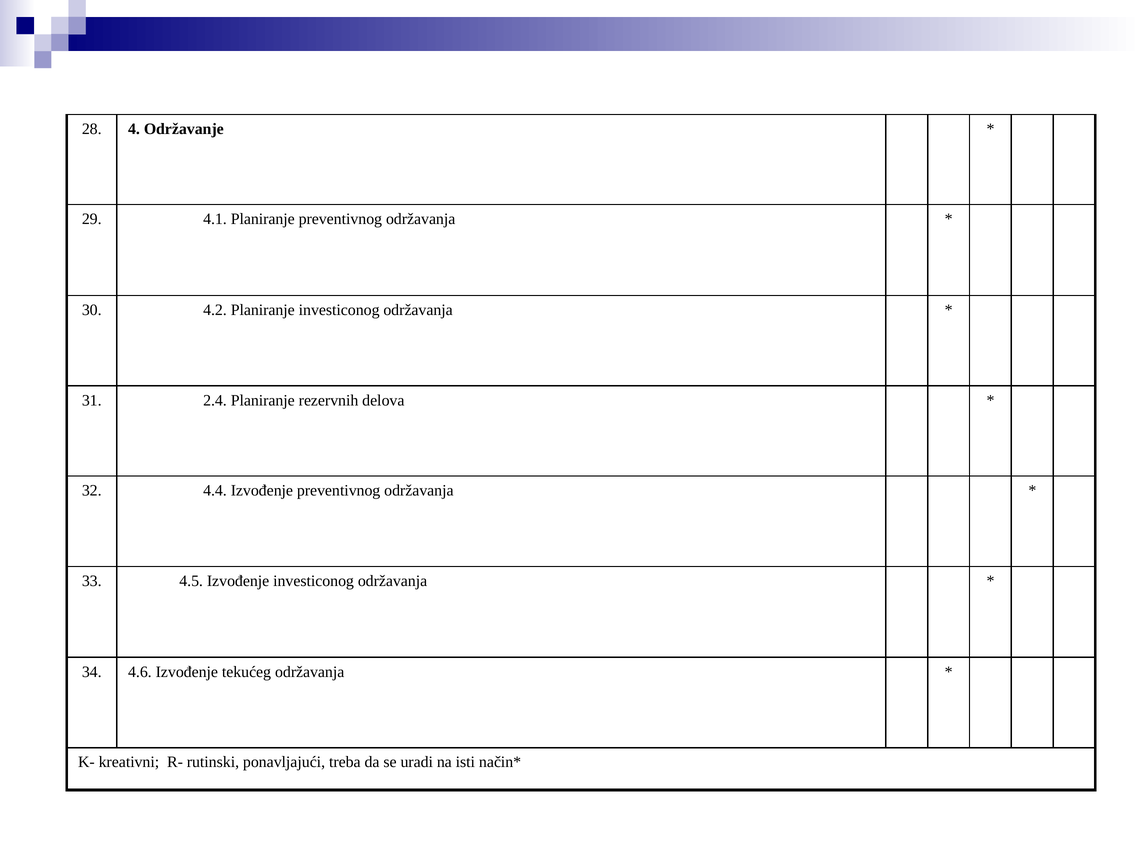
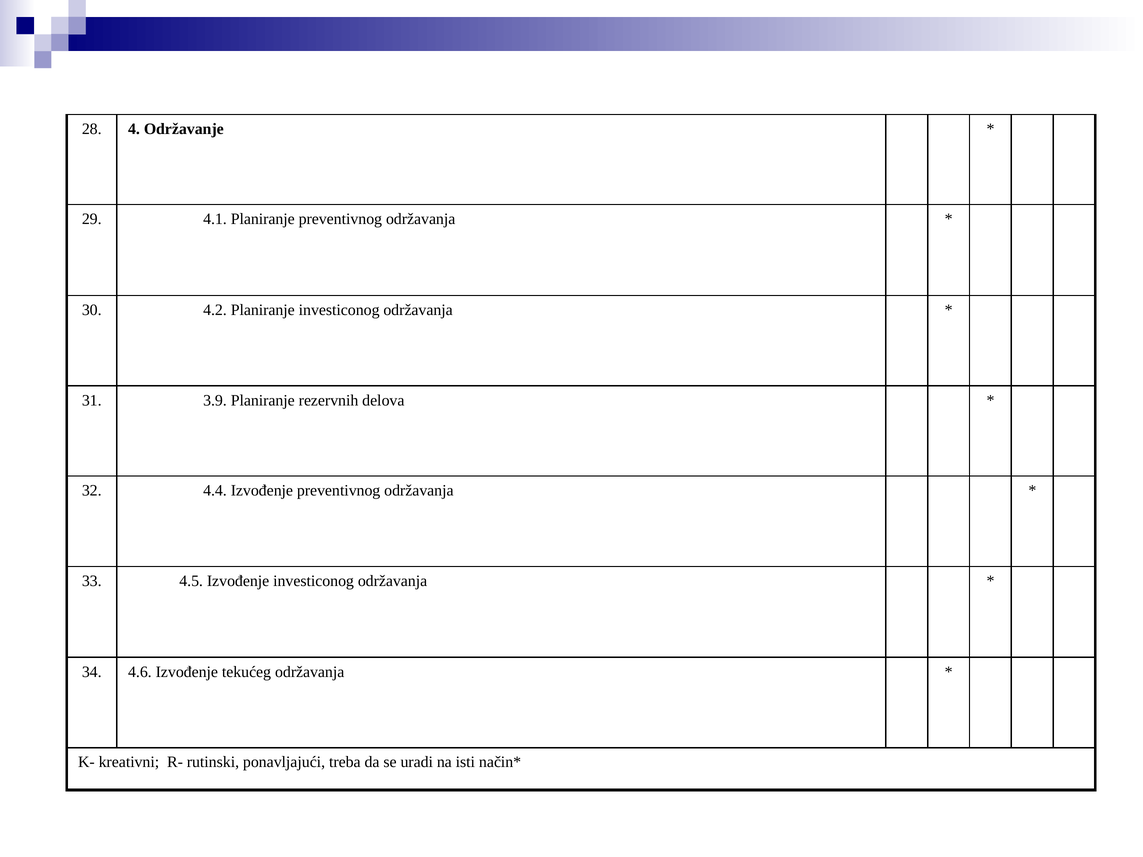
2.4: 2.4 -> 3.9 (215, 400)
